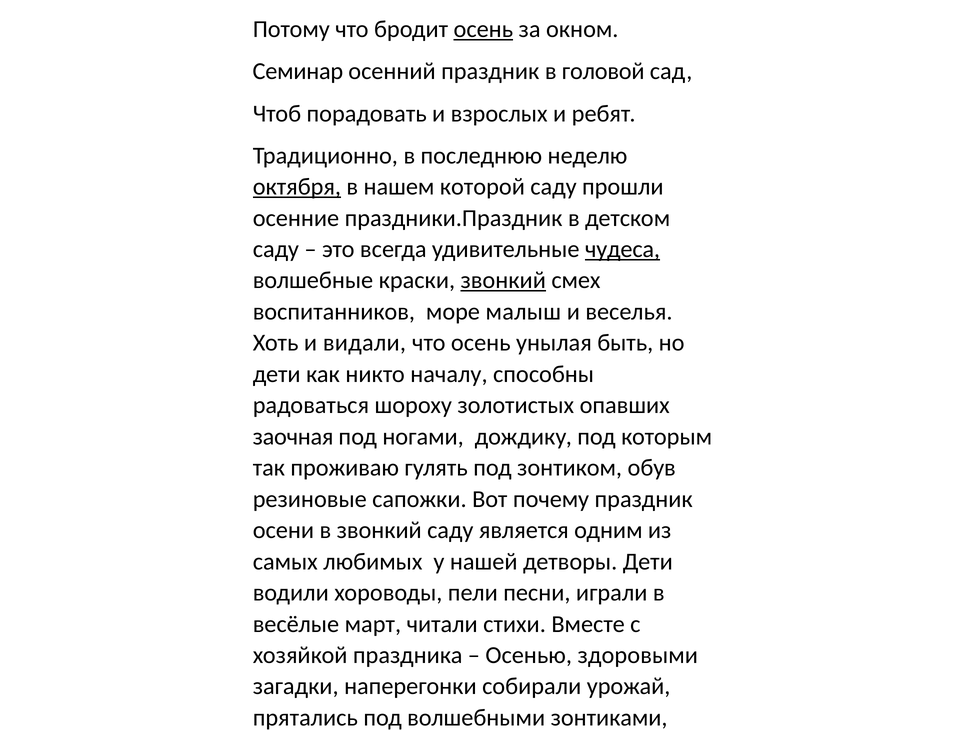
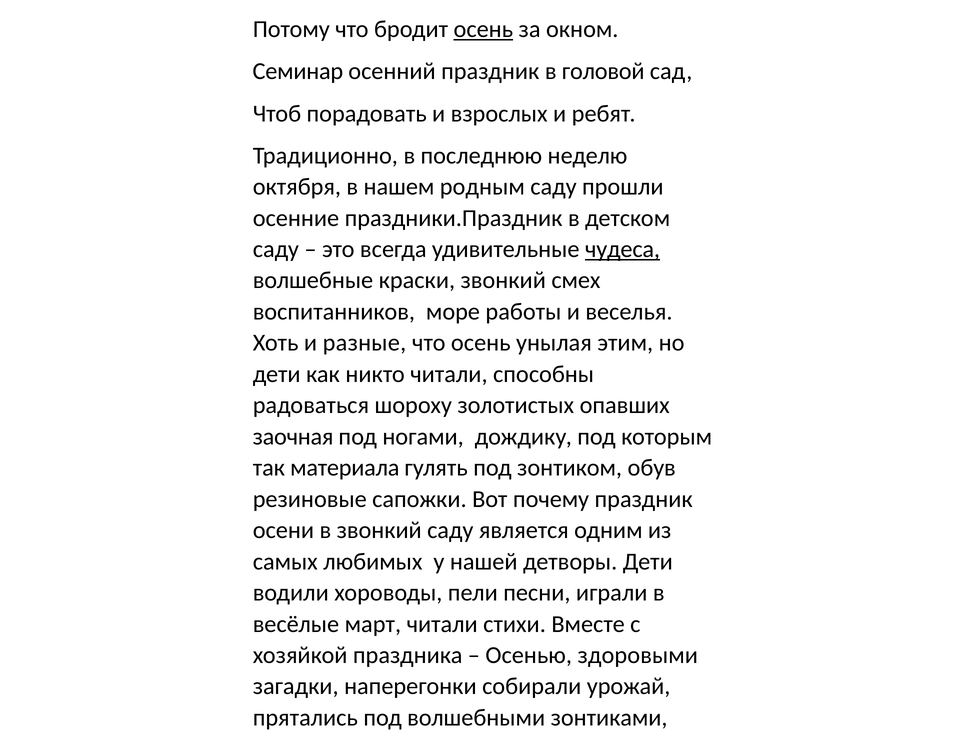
октября underline: present -> none (297, 187)
которой: которой -> родным (482, 187)
звонкий underline: present -> none (503, 280)
малыш: малыш -> работы (523, 312)
видали: видали -> разные (364, 343)
быть: быть -> этим (625, 343)
никто началу: началу -> читали (449, 374)
проживаю: проживаю -> материала (345, 468)
